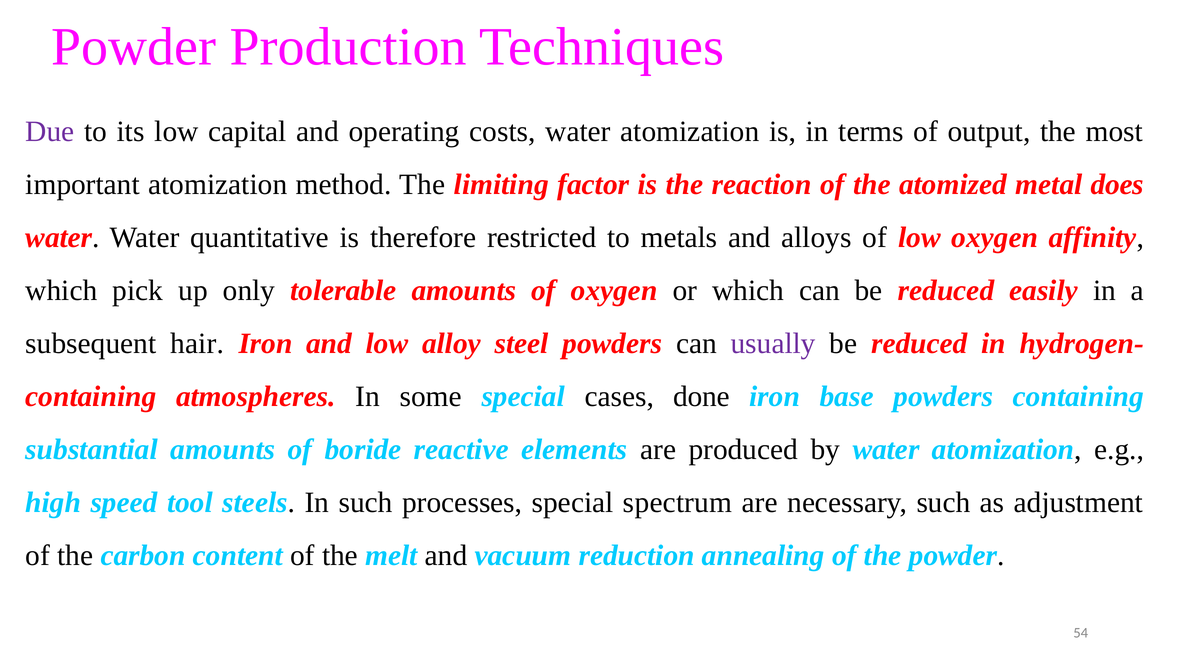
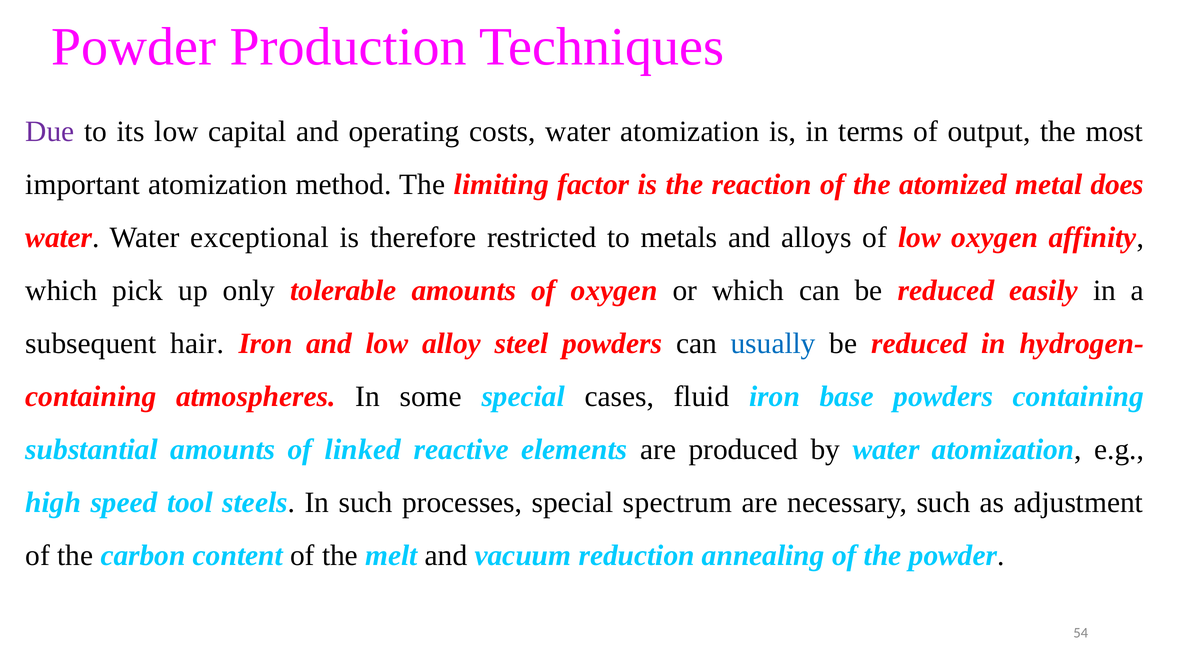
quantitative: quantitative -> exceptional (259, 237)
usually colour: purple -> blue (773, 343)
done: done -> fluid (701, 396)
boride: boride -> linked (363, 449)
